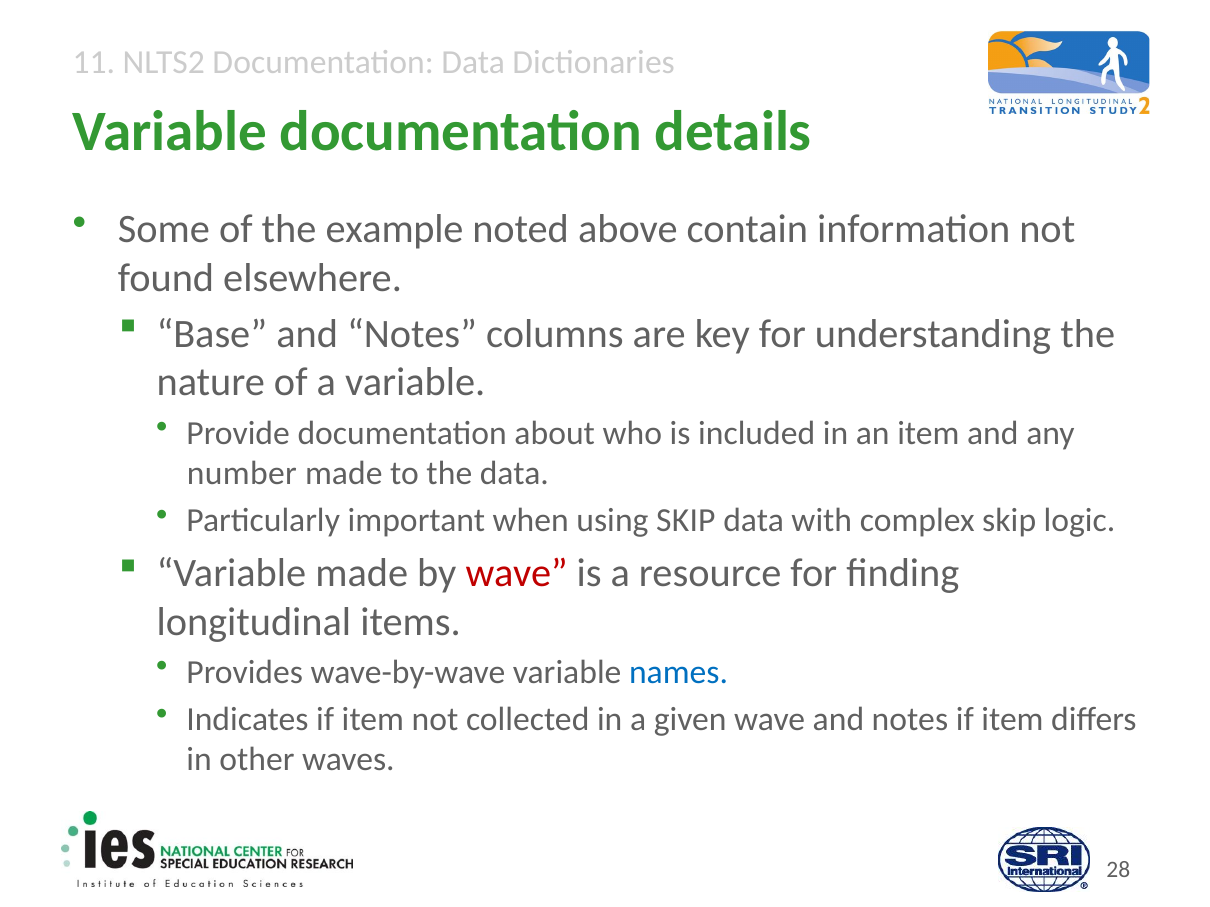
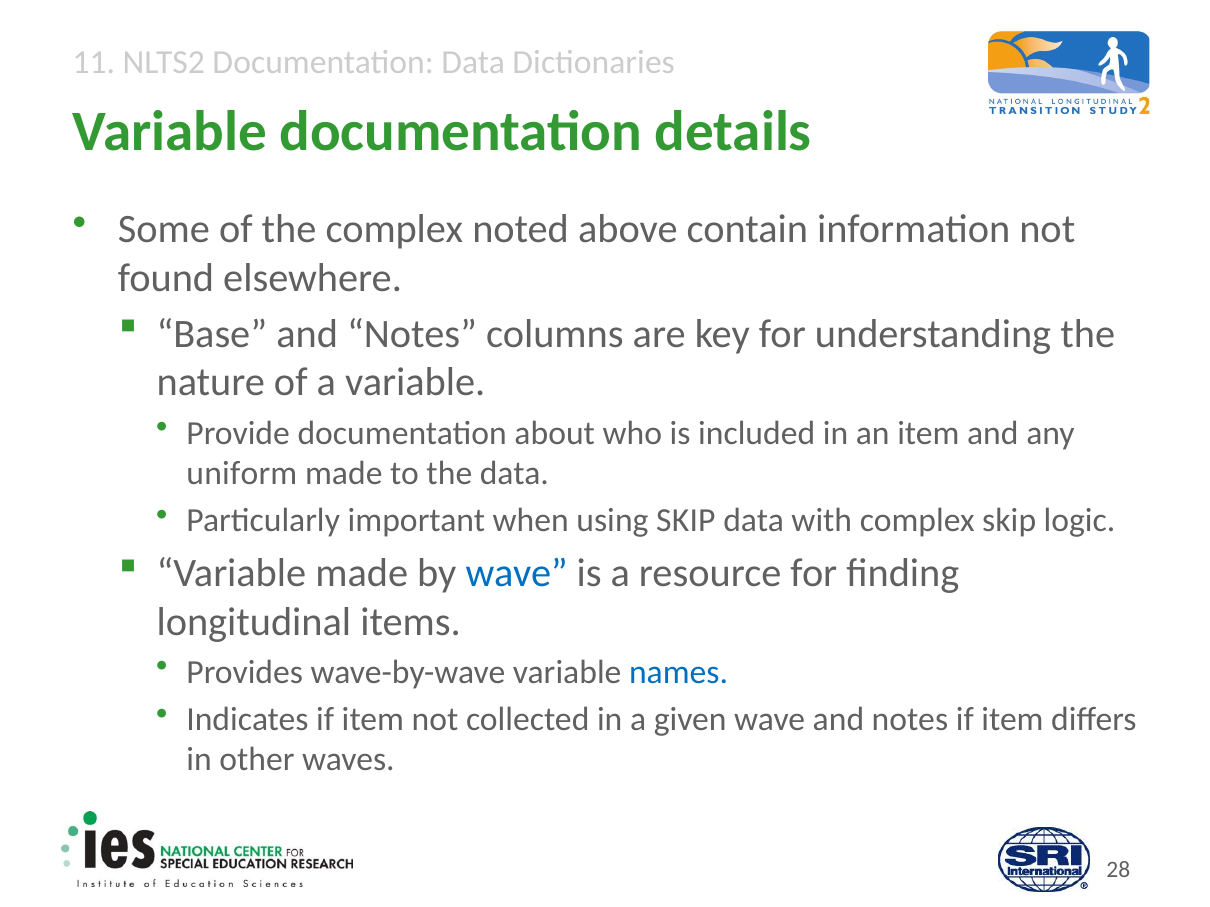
the example: example -> complex (394, 229)
number: number -> uniform (242, 474)
wave colour: red -> blue (517, 574)
